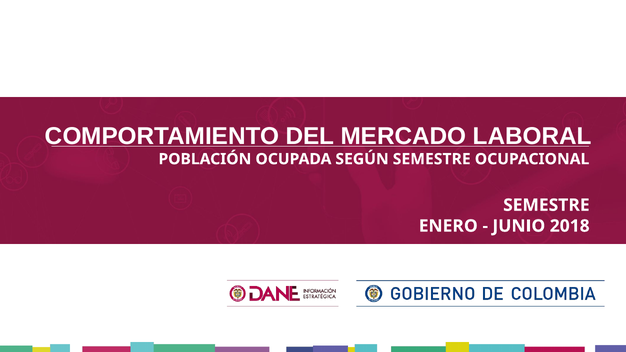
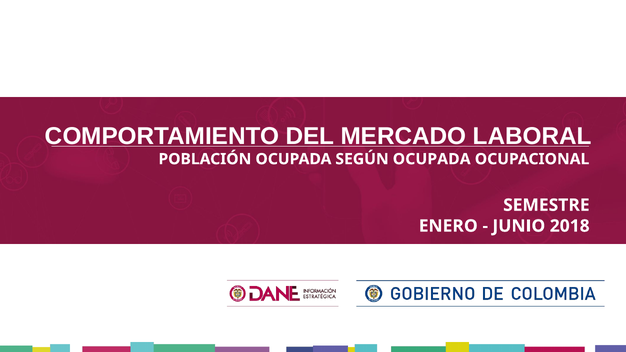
SEGÚN SEMESTRE: SEMESTRE -> OCUPADA (432, 159)
